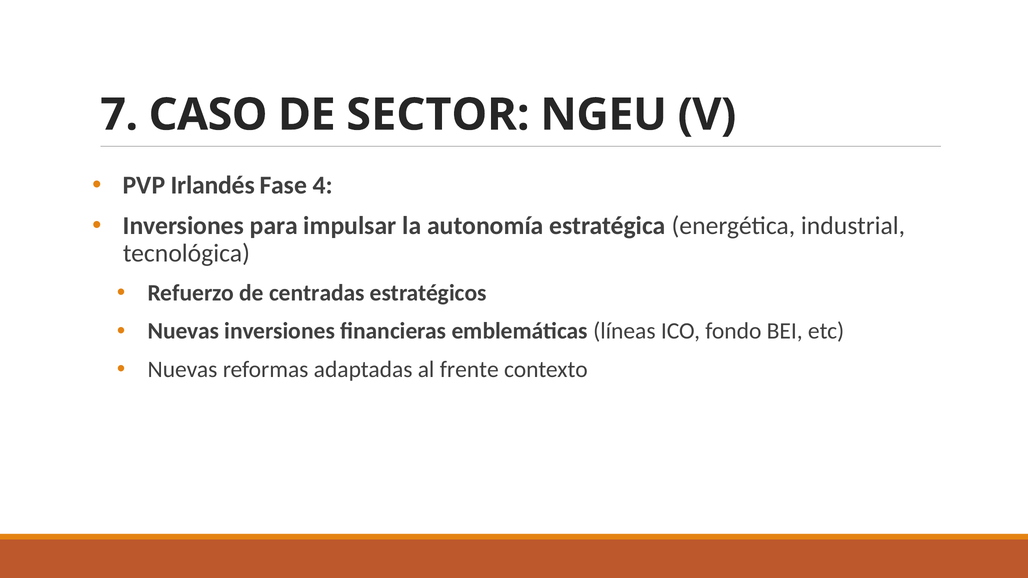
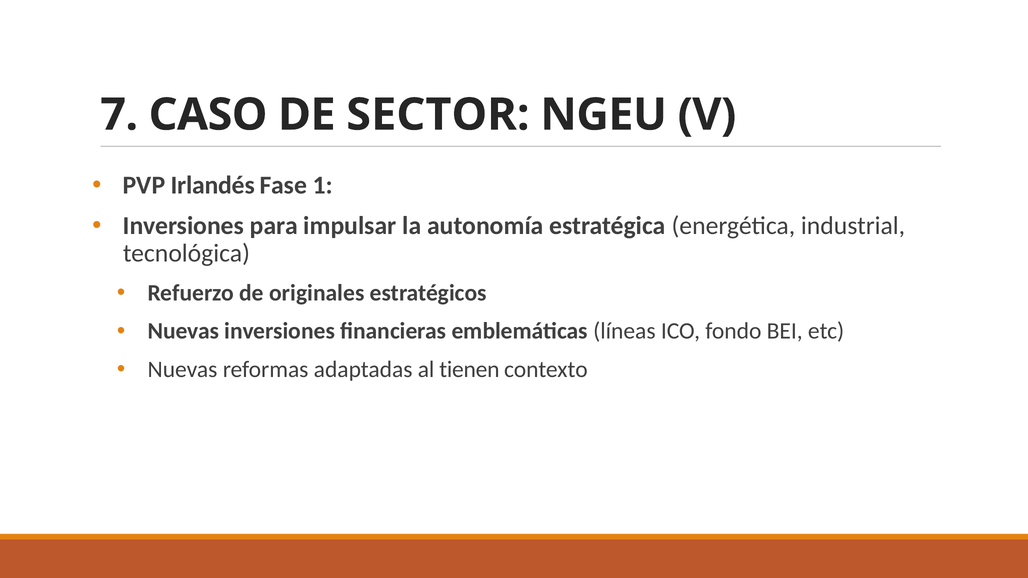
4: 4 -> 1 (323, 185)
centradas: centradas -> originales (317, 293)
frente: frente -> tienen (469, 370)
